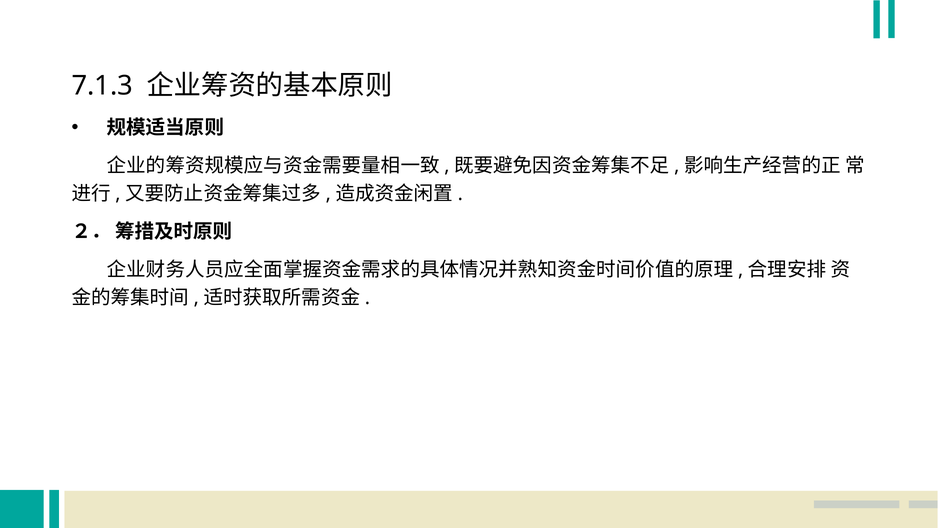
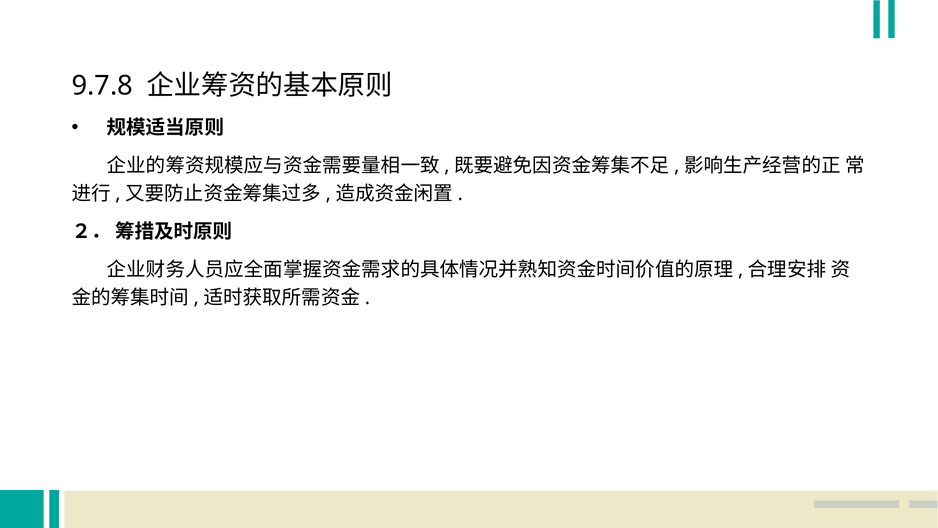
7.1.3: 7.1.3 -> 9.7.8 (102, 85)
